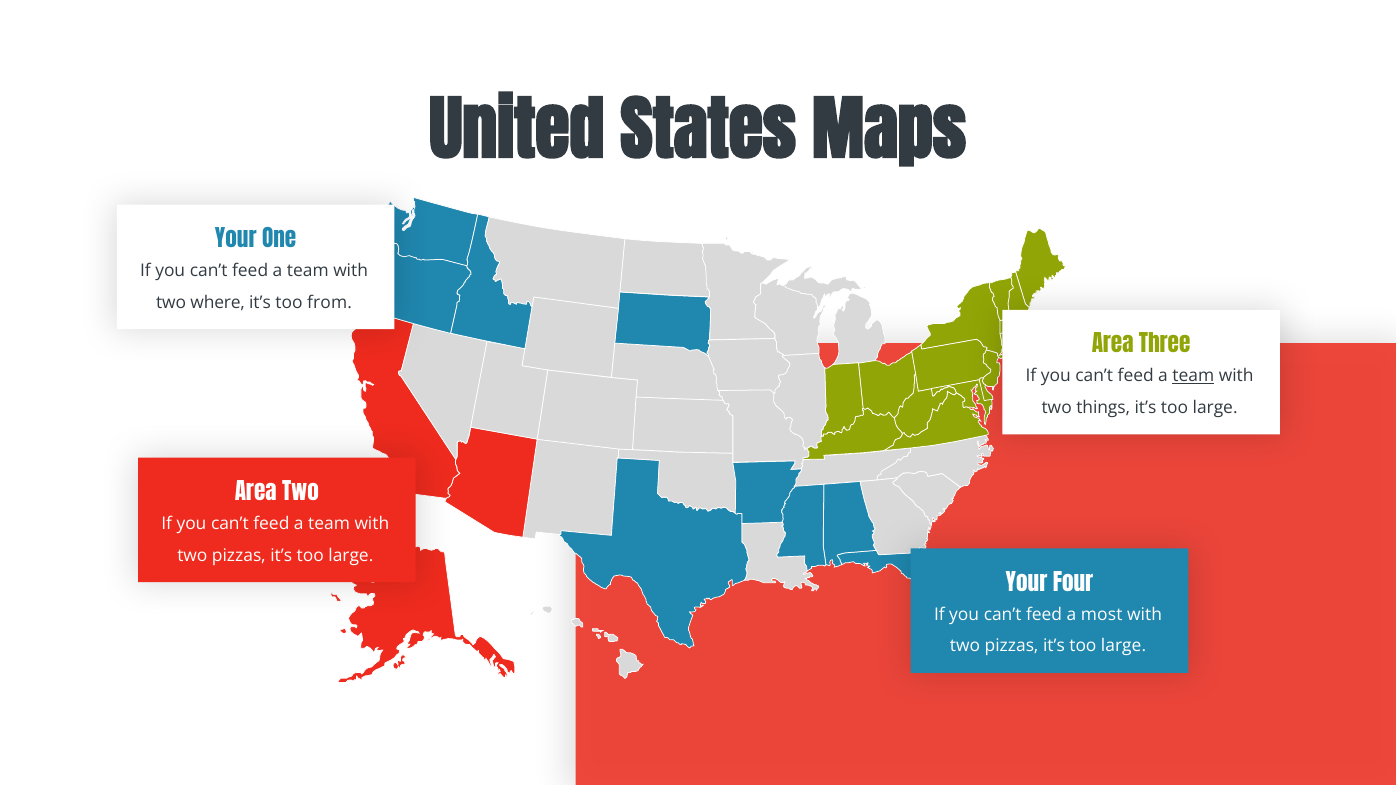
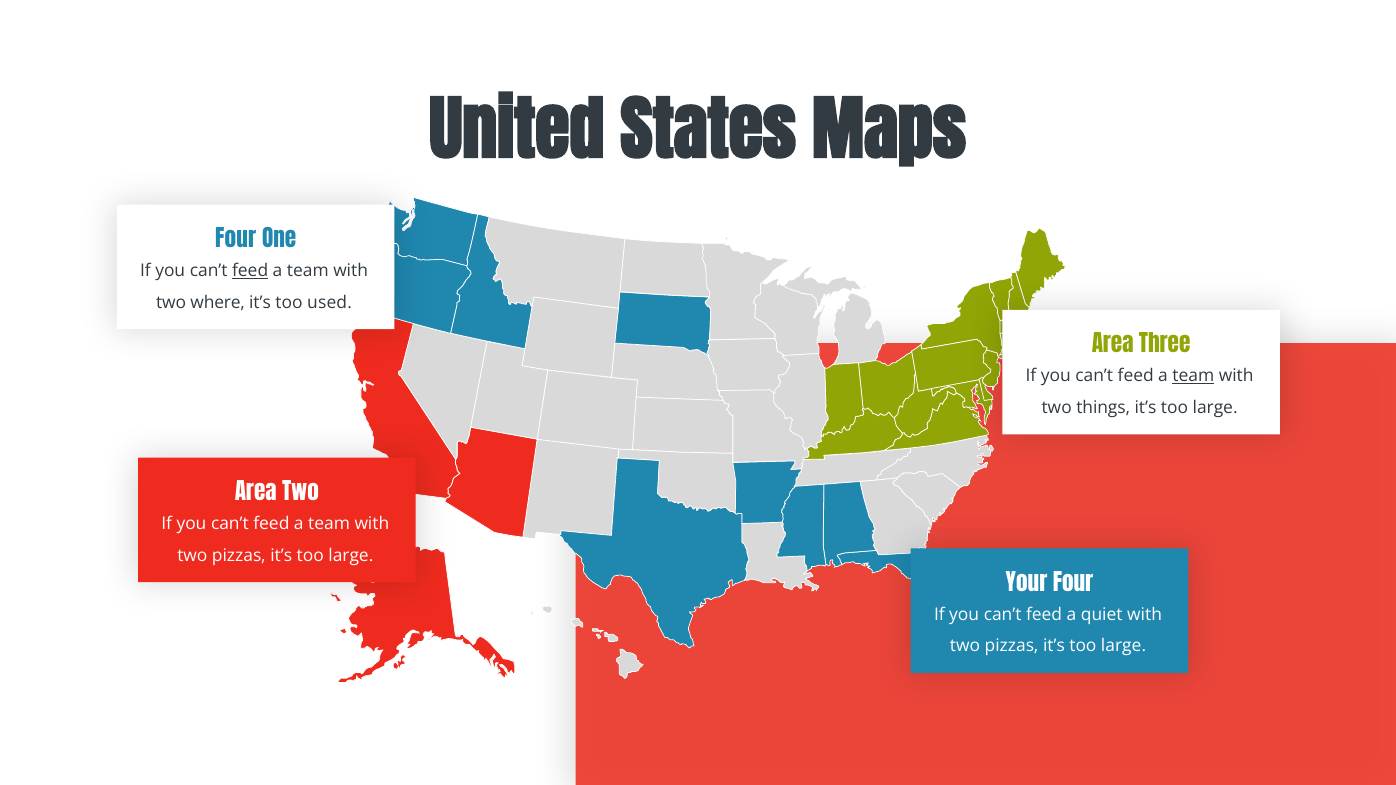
Your: Your -> Four (236, 240)
feed underline: none -> present (250, 271)
from: from -> used (330, 302)
most: most -> quiet (1102, 615)
